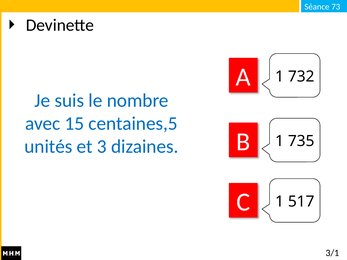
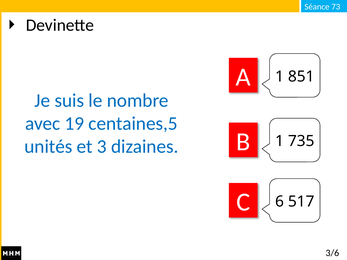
732: 732 -> 851 (301, 77)
15: 15 -> 19 (74, 124)
C 1: 1 -> 6 (280, 202)
3/1: 3/1 -> 3/6 (332, 253)
